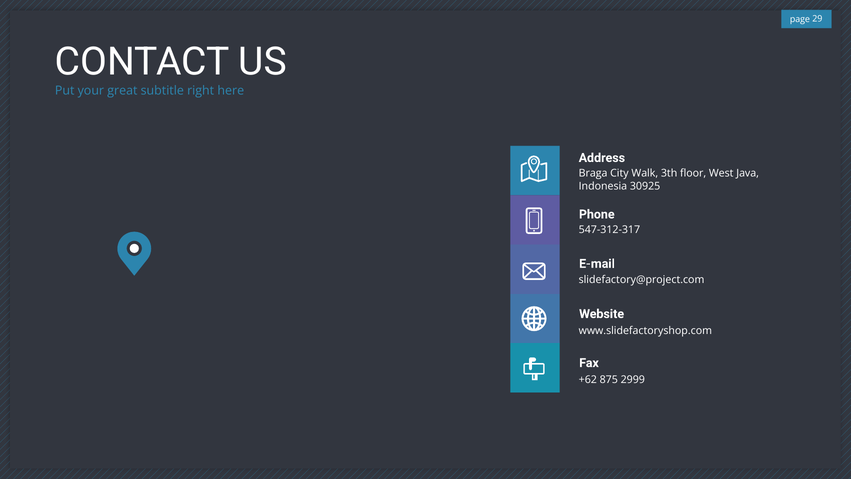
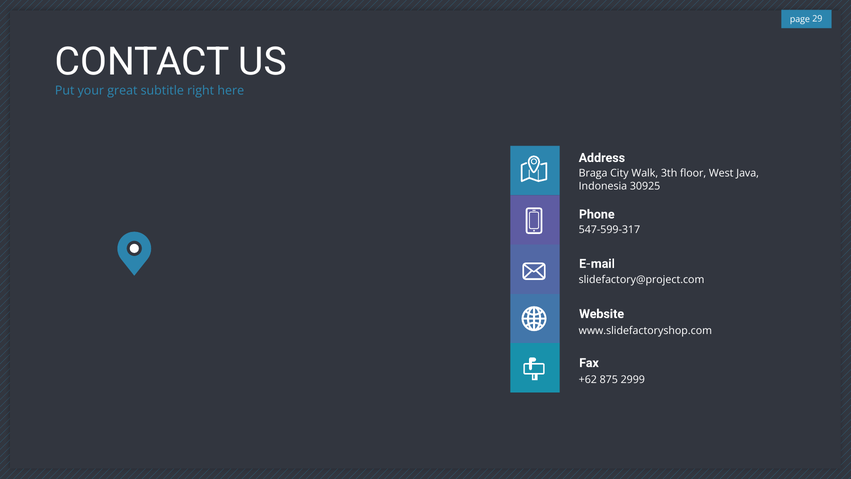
547-312-317: 547-312-317 -> 547-599-317 (609, 230)
